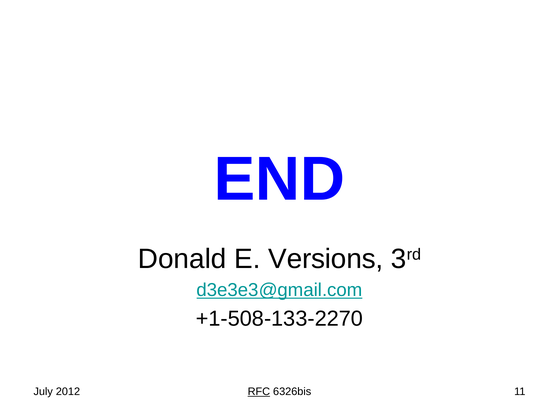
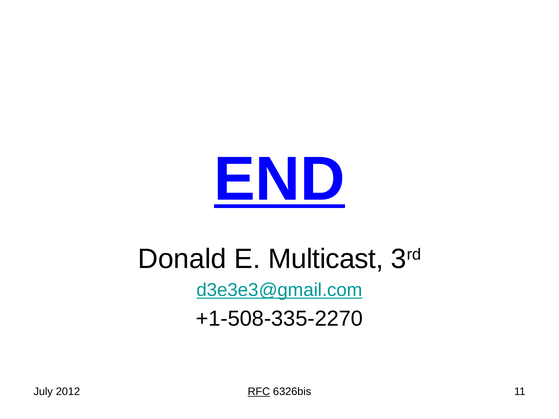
END underline: none -> present (279, 180)
Versions: Versions -> Multicast (326, 259)
+1-508-133-2270: +1-508-133-2270 -> +1-508-335-2270 (279, 319)
